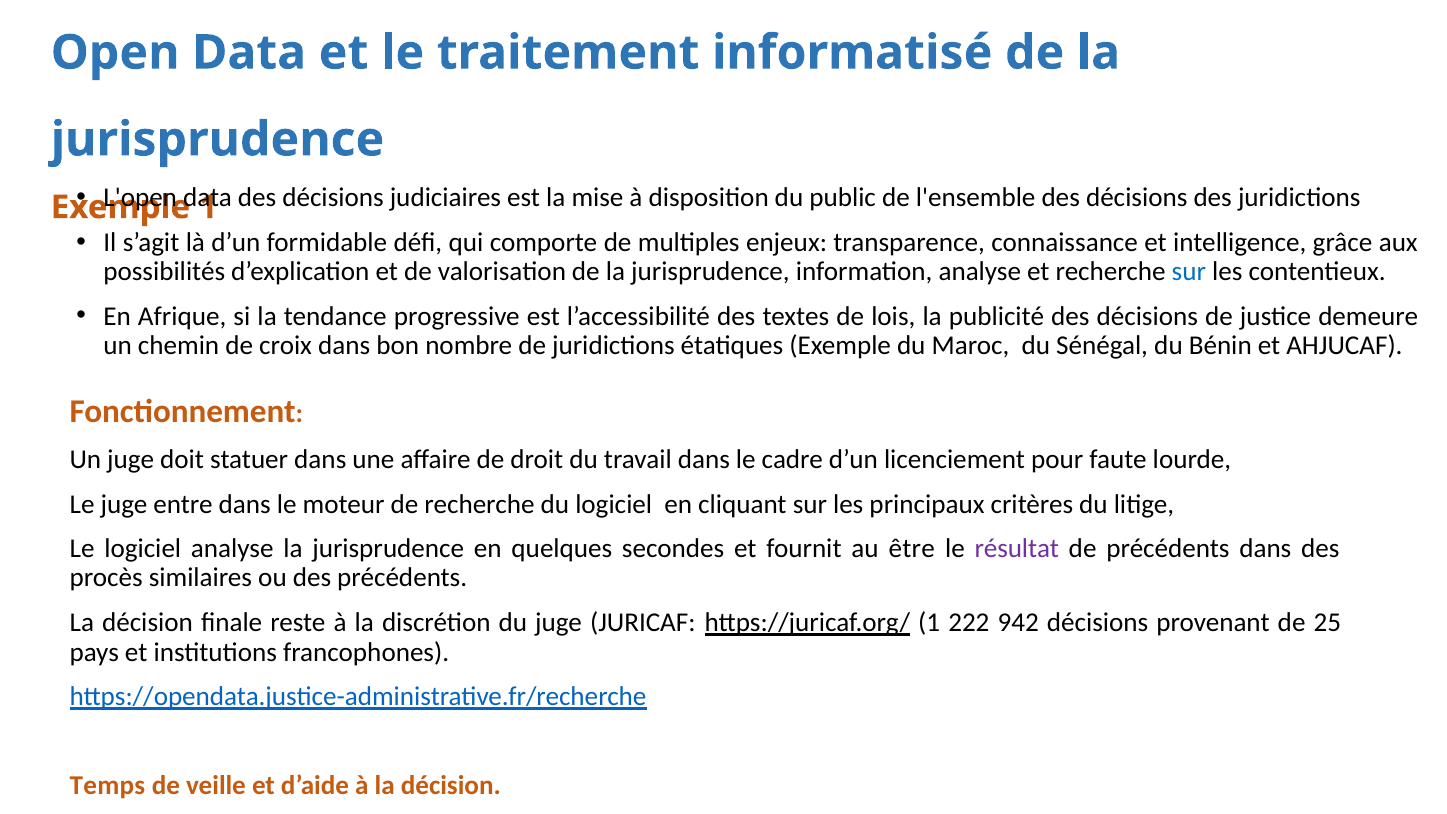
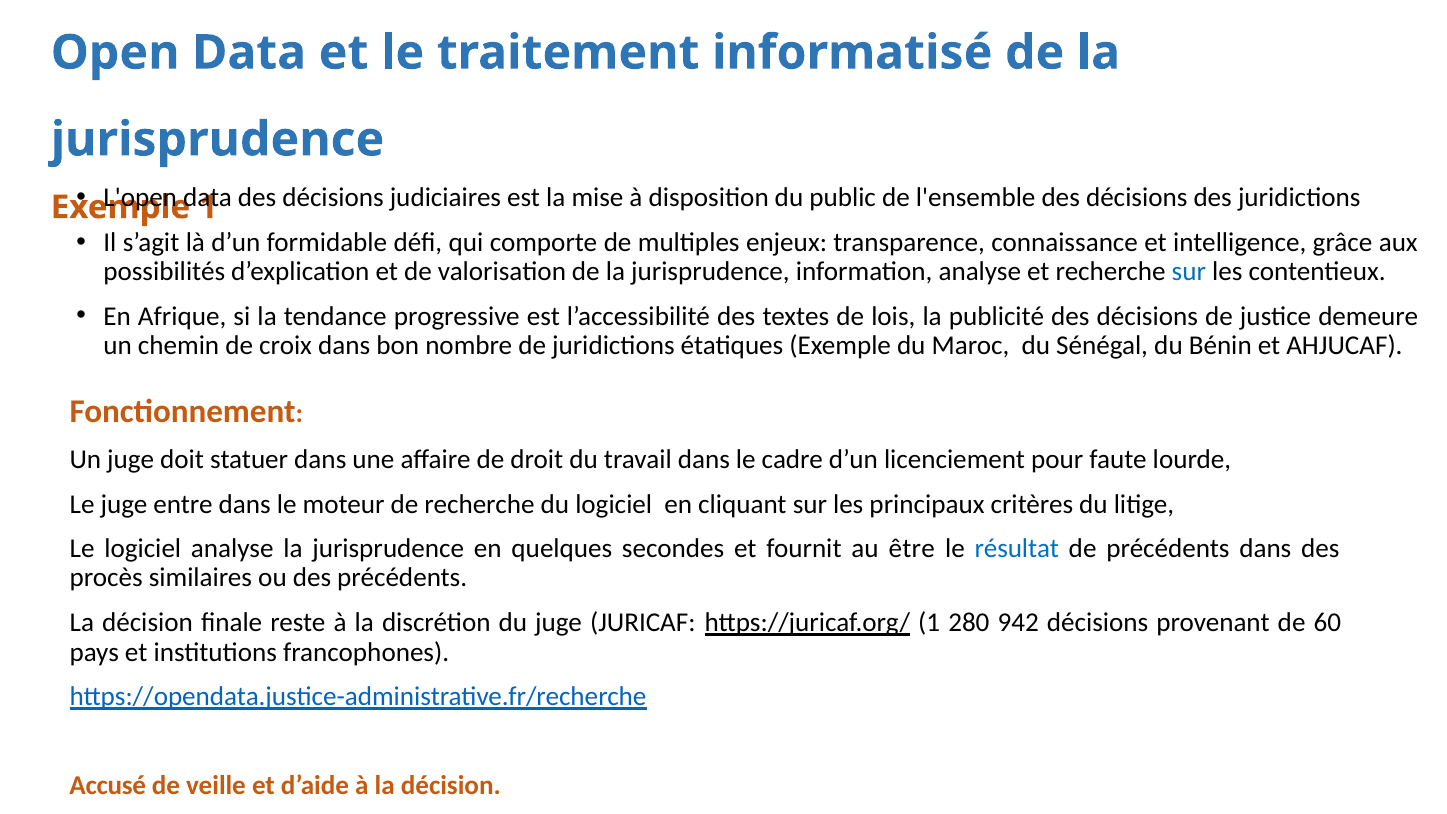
résultat colour: purple -> blue (1017, 548)
222: 222 -> 280 (969, 623)
25: 25 -> 60 (1327, 623)
Temps: Temps -> Accusé (108, 786)
